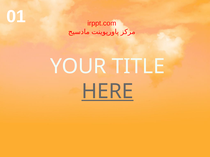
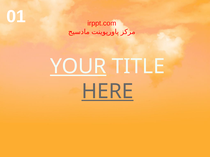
YOUR underline: none -> present (78, 67)
